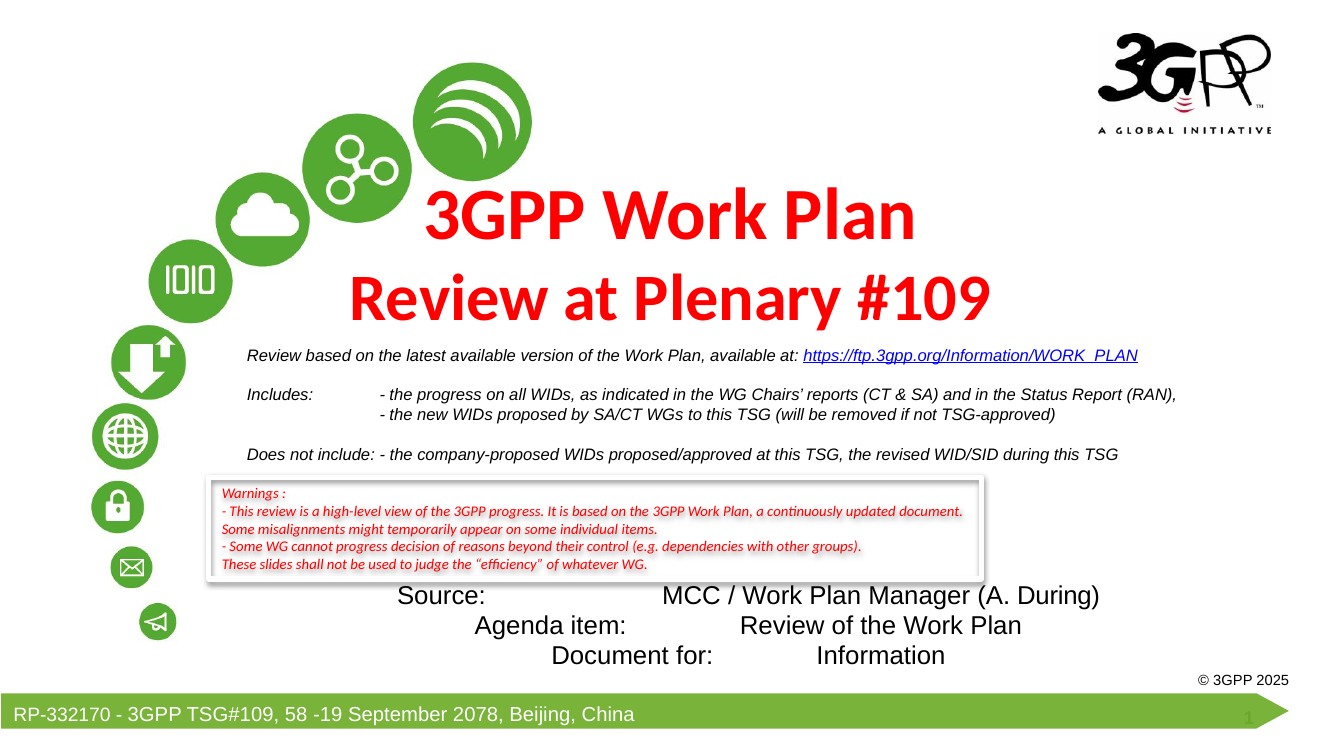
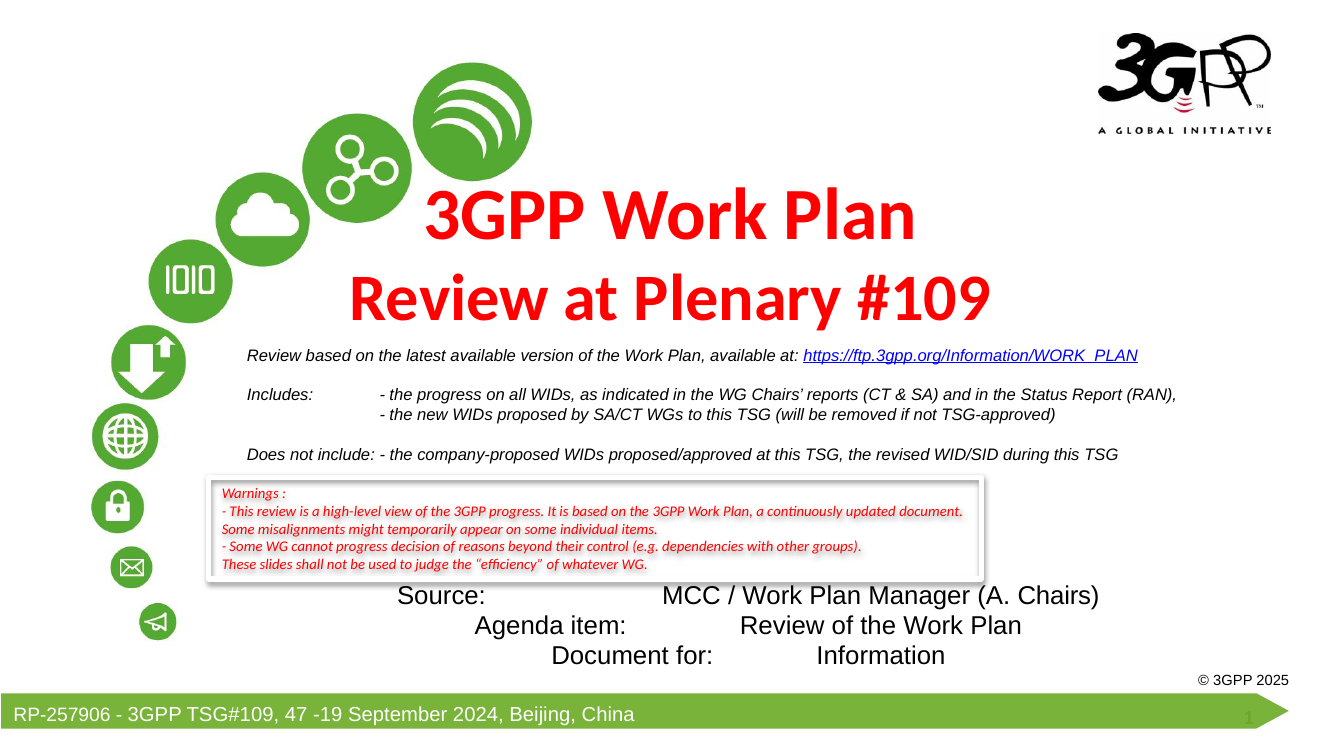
A During: During -> Chairs (1059, 596)
RP-332170: RP-332170 -> RP-257906 (62, 715)
58: 58 -> 47 (296, 715)
2078: 2078 -> 2024 (478, 715)
